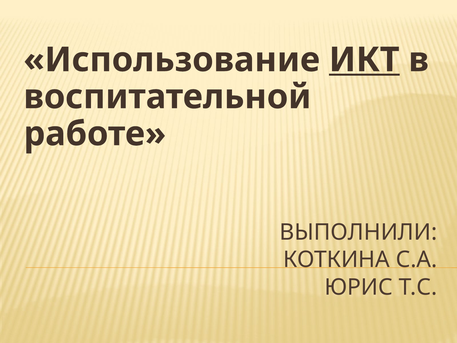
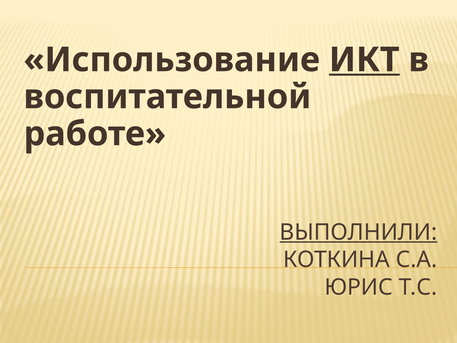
ВЫПОЛНИЛИ underline: none -> present (358, 232)
